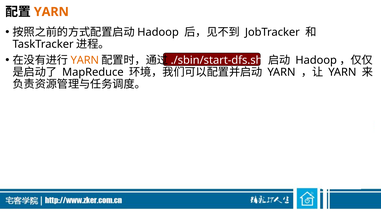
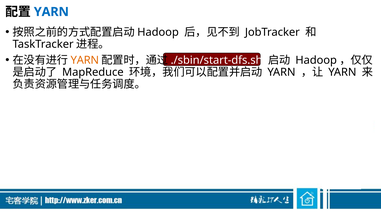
YARN colour: orange -> blue (51, 12)
